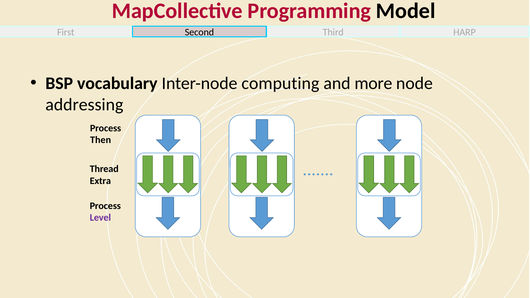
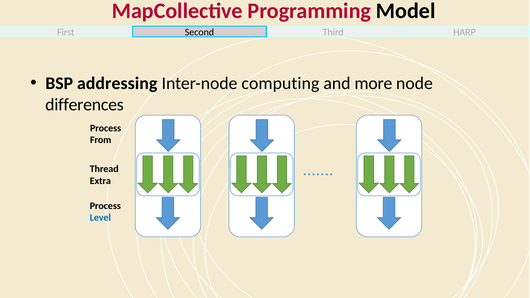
vocabulary: vocabulary -> addressing (117, 83)
addressing: addressing -> differences (84, 105)
Then: Then -> From (101, 140)
Level colour: purple -> blue (100, 218)
